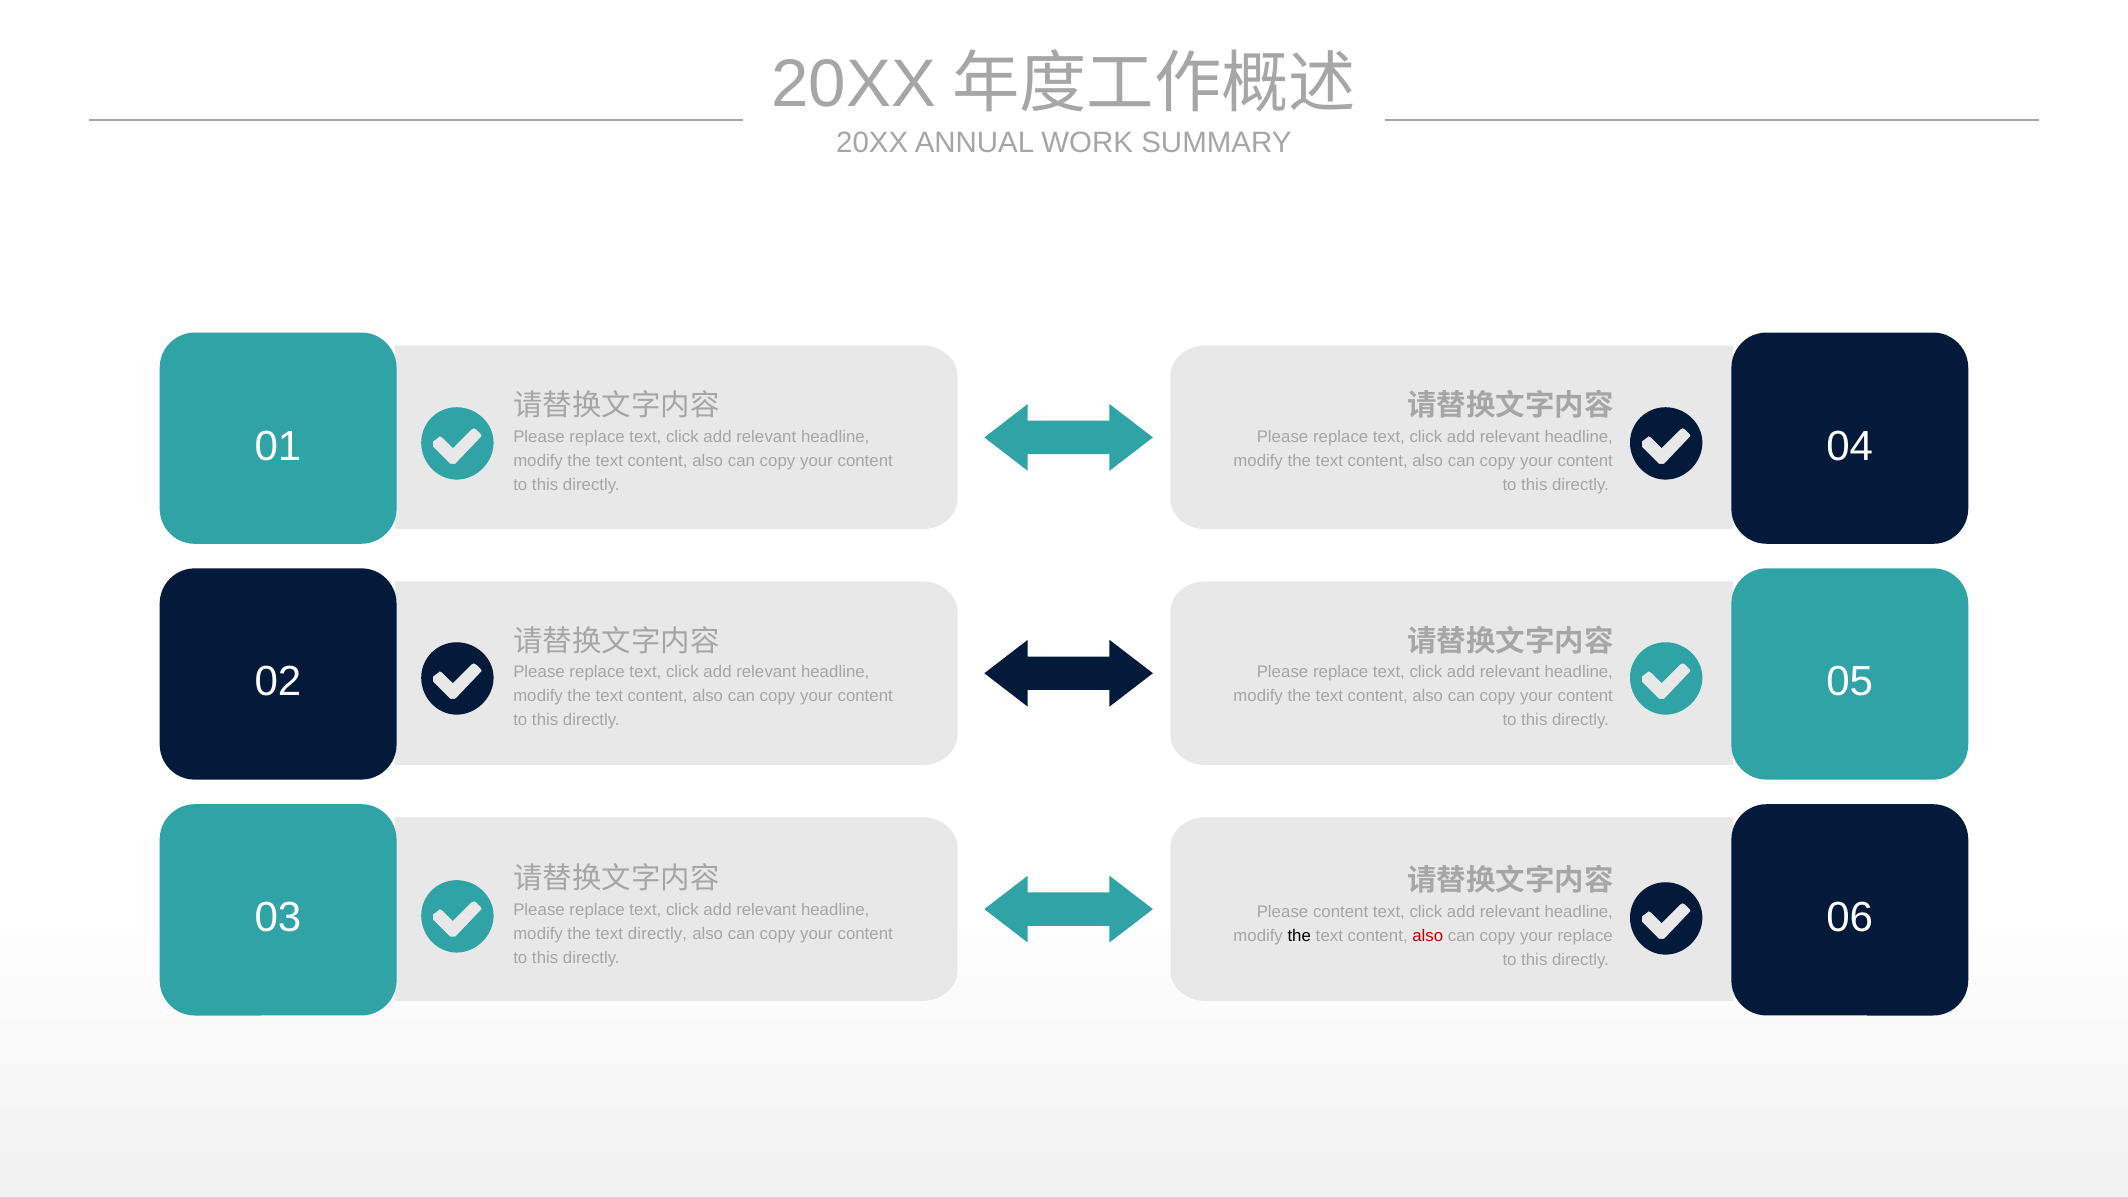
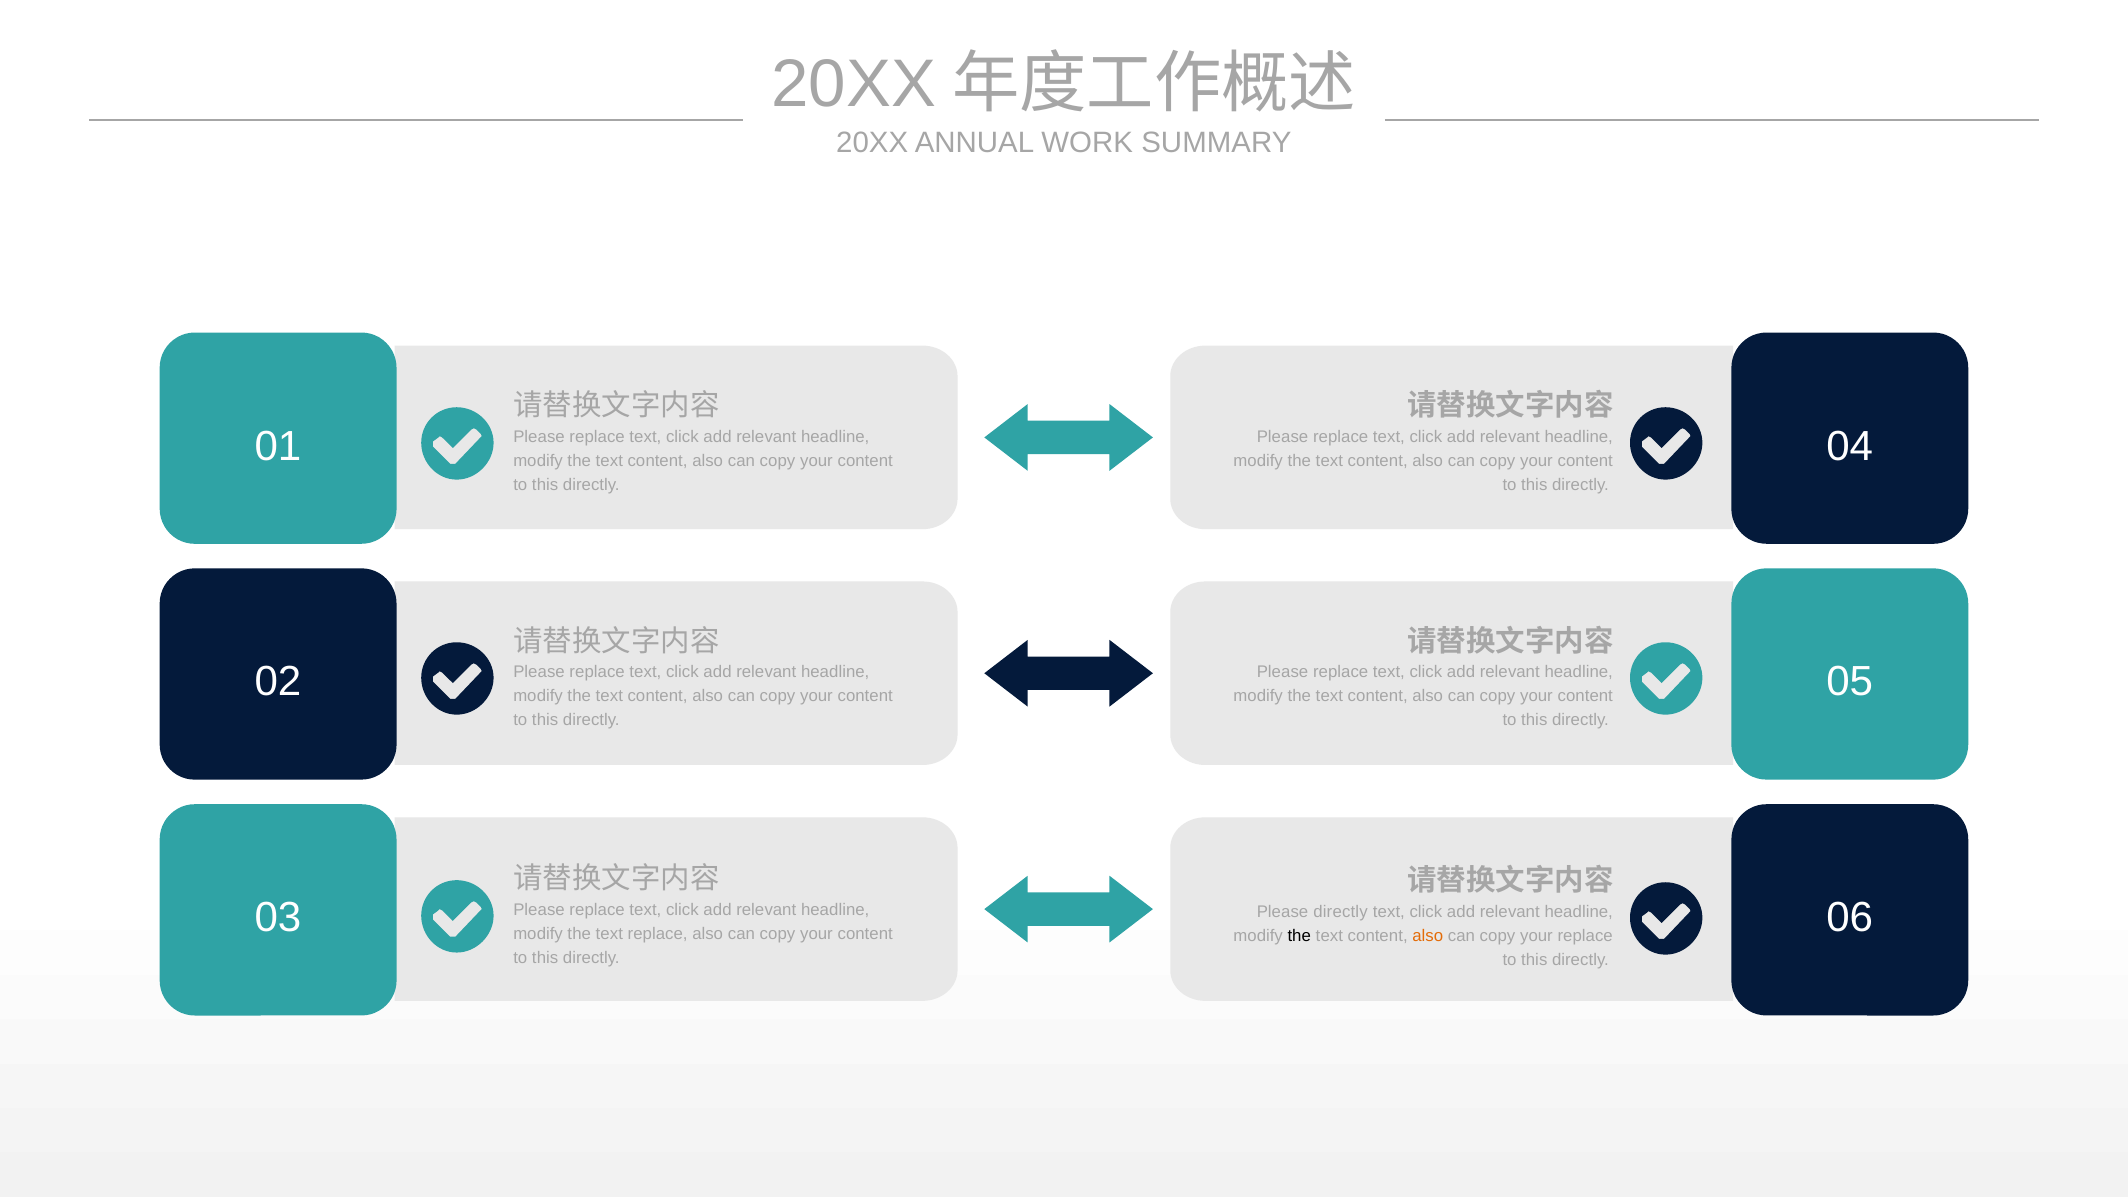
Please content: content -> directly (1341, 912)
text directly: directly -> replace (658, 934)
also colour: red -> orange (1428, 936)
